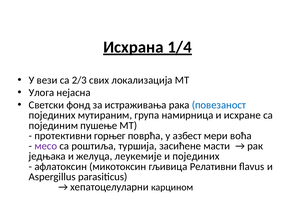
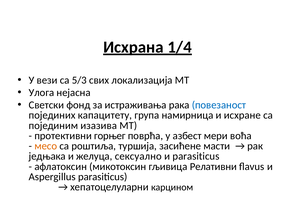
2/3: 2/3 -> 5/3 (79, 80)
мутираним: мутираним -> капацитету (105, 115)
пушење: пушење -> изазива (99, 125)
месо colour: purple -> orange (46, 146)
леукемије: леукемије -> сексуално (138, 156)
и појединих: појединих -> parasiticus (196, 156)
